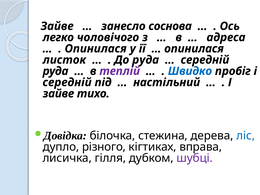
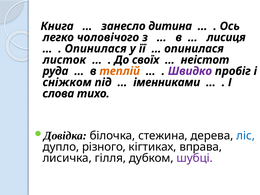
Зайве: Зайве -> Книга (57, 26)
соснова: соснова -> дитина (170, 26)
адреса: адреса -> лисиця (226, 37)
До руда: руда -> своїх (146, 60)
середній: середній -> неістот (205, 60)
теплій colour: purple -> orange (120, 71)
Швидко colour: blue -> purple (190, 71)
середній: середній -> сніжком (67, 82)
настільний: настільний -> іменниками (167, 82)
зайве: зайве -> слова (58, 94)
